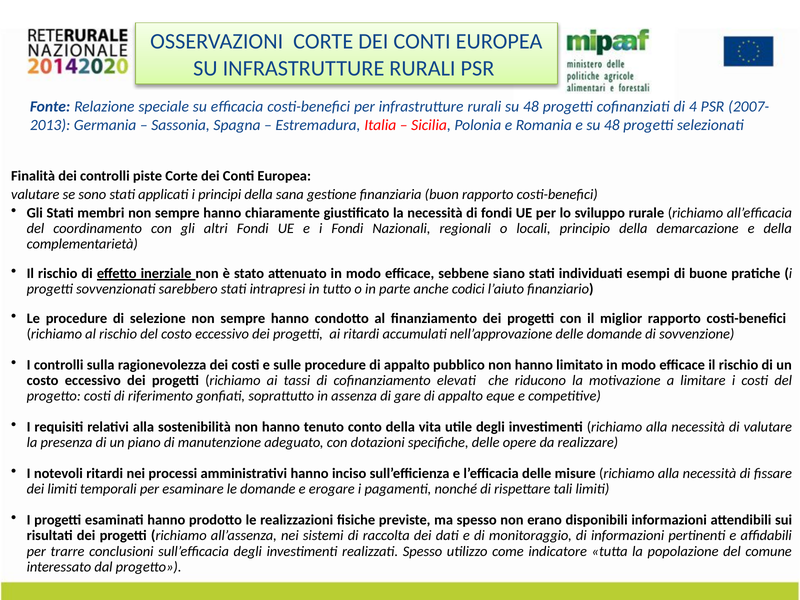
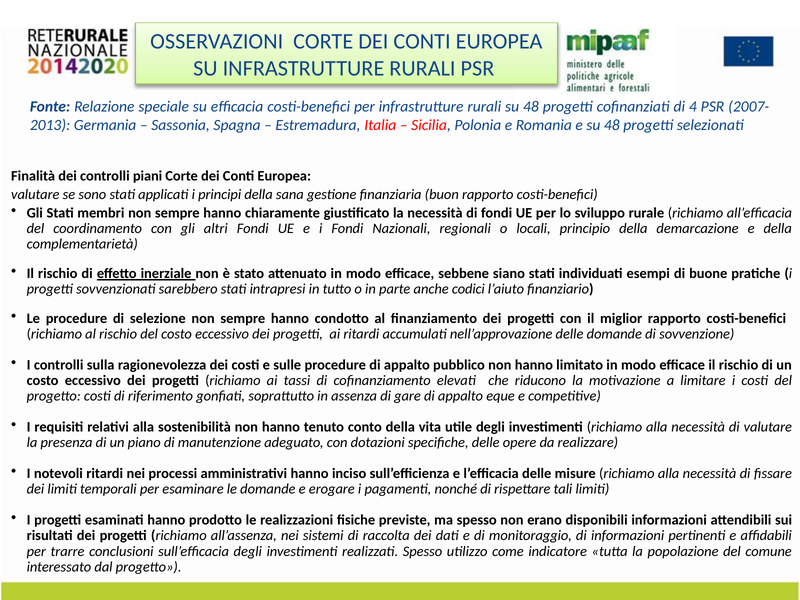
piste: piste -> piani (148, 176)
